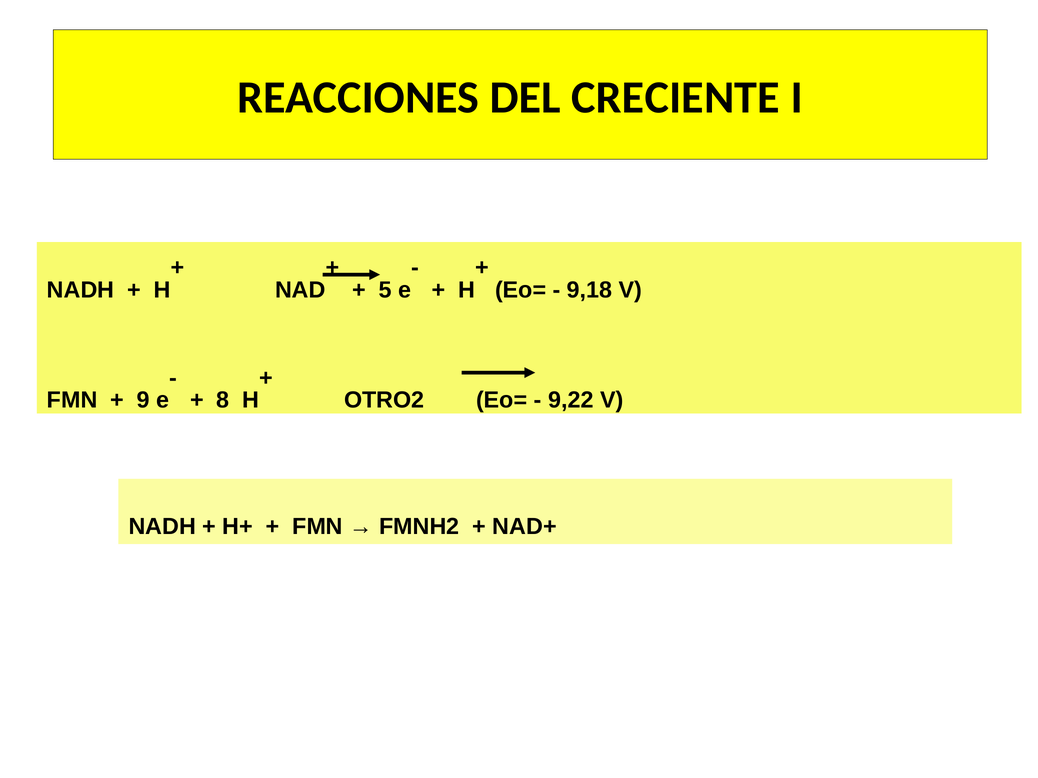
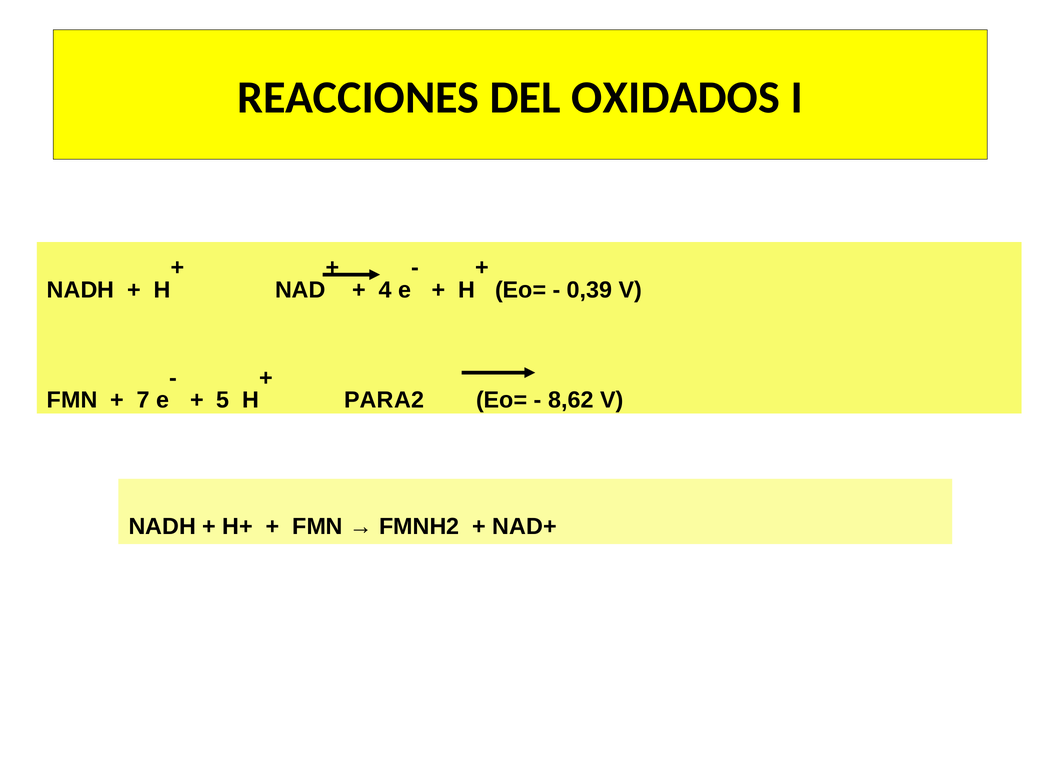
CRECIENTE: CRECIENTE -> OXIDADOS (676, 98)
5: 5 -> 4 (385, 290)
9,18: 9,18 -> 0,39 (590, 290)
9: 9 -> 7 (143, 400)
8: 8 -> 5 (223, 400)
OTRO2: OTRO2 -> PARA2 (384, 400)
9,22: 9,22 -> 8,62 (571, 400)
